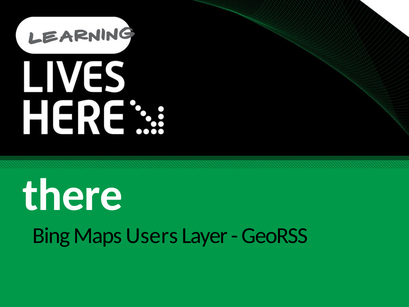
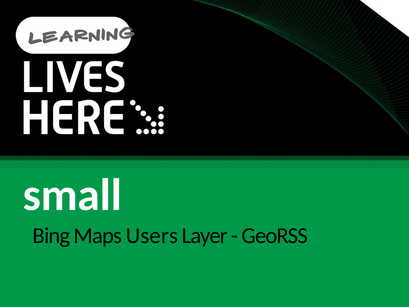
there: there -> small (72, 195)
